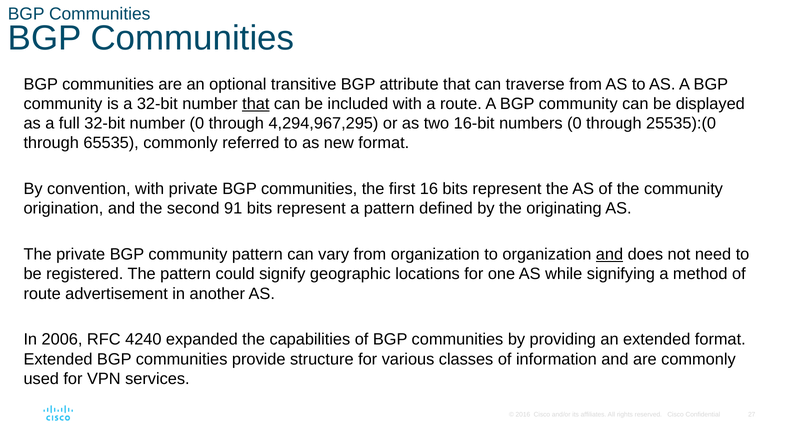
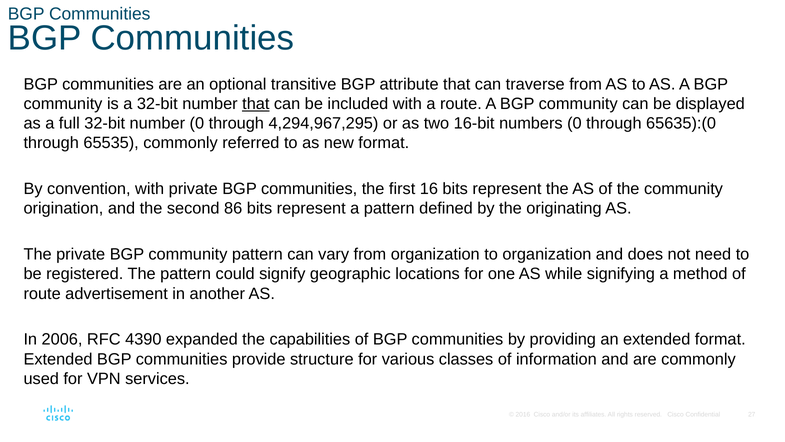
25535):(0: 25535):(0 -> 65635):(0 (681, 123)
91: 91 -> 86 (233, 208)
and underline: present -> none (609, 254)
4240: 4240 -> 4390 (143, 339)
